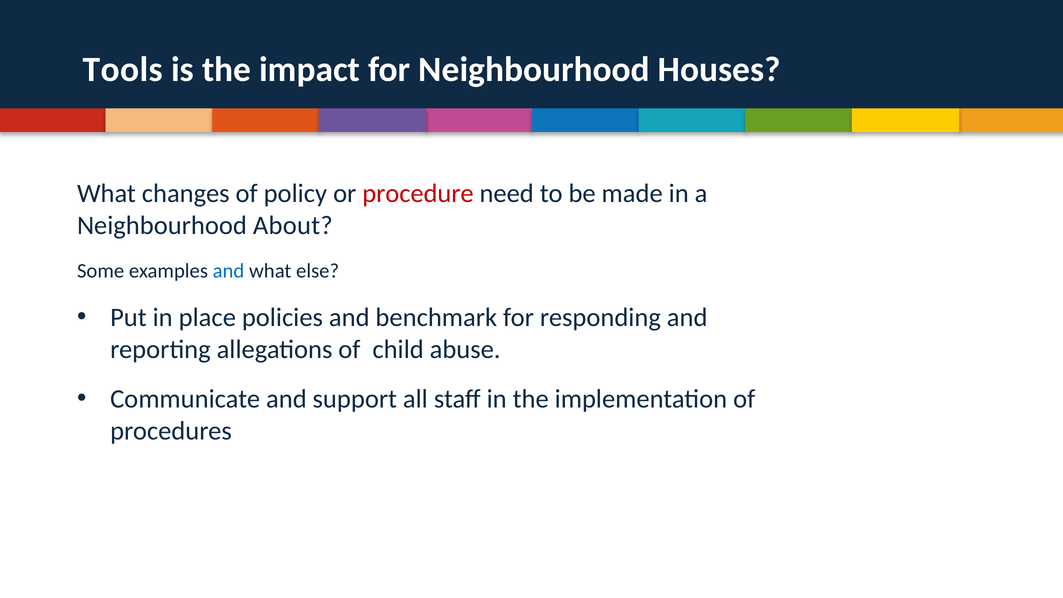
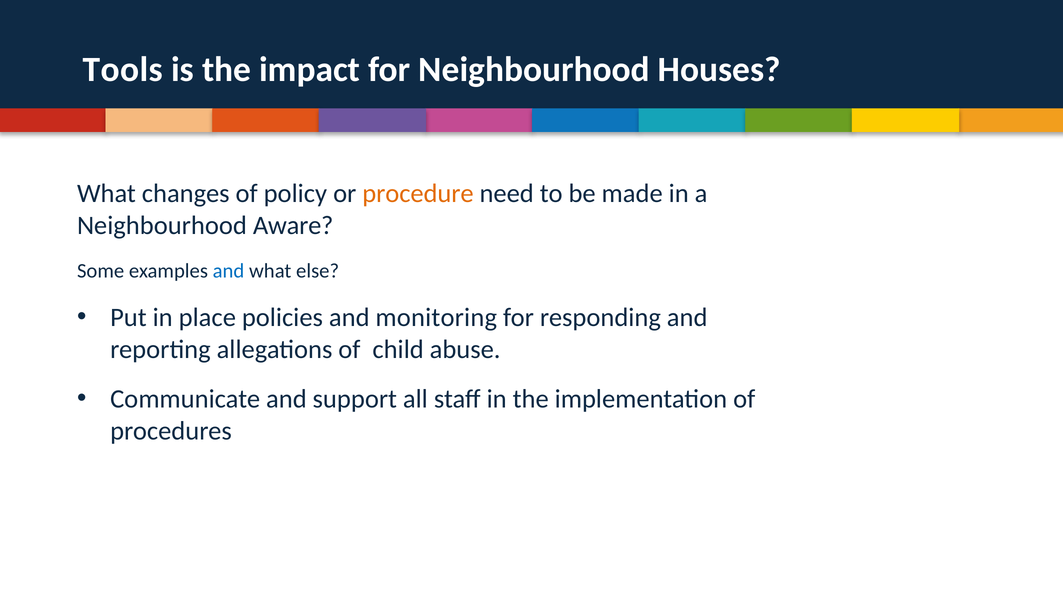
procedure colour: red -> orange (418, 193)
About: About -> Aware (293, 225)
benchmark: benchmark -> monitoring (436, 317)
